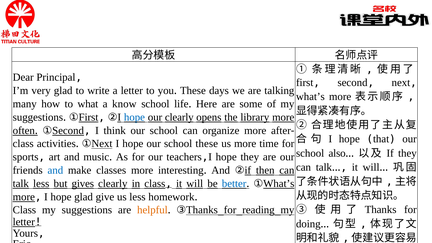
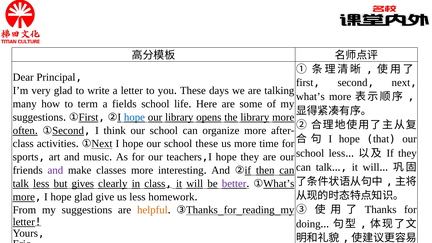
what: what -> term (88, 104)
know: know -> fields (124, 104)
our clearly: clearly -> library (179, 117)
school also: also -> less (337, 153)
and colour: blue -> purple (55, 170)
better colour: blue -> purple (234, 184)
Class: Class -> From (24, 210)
